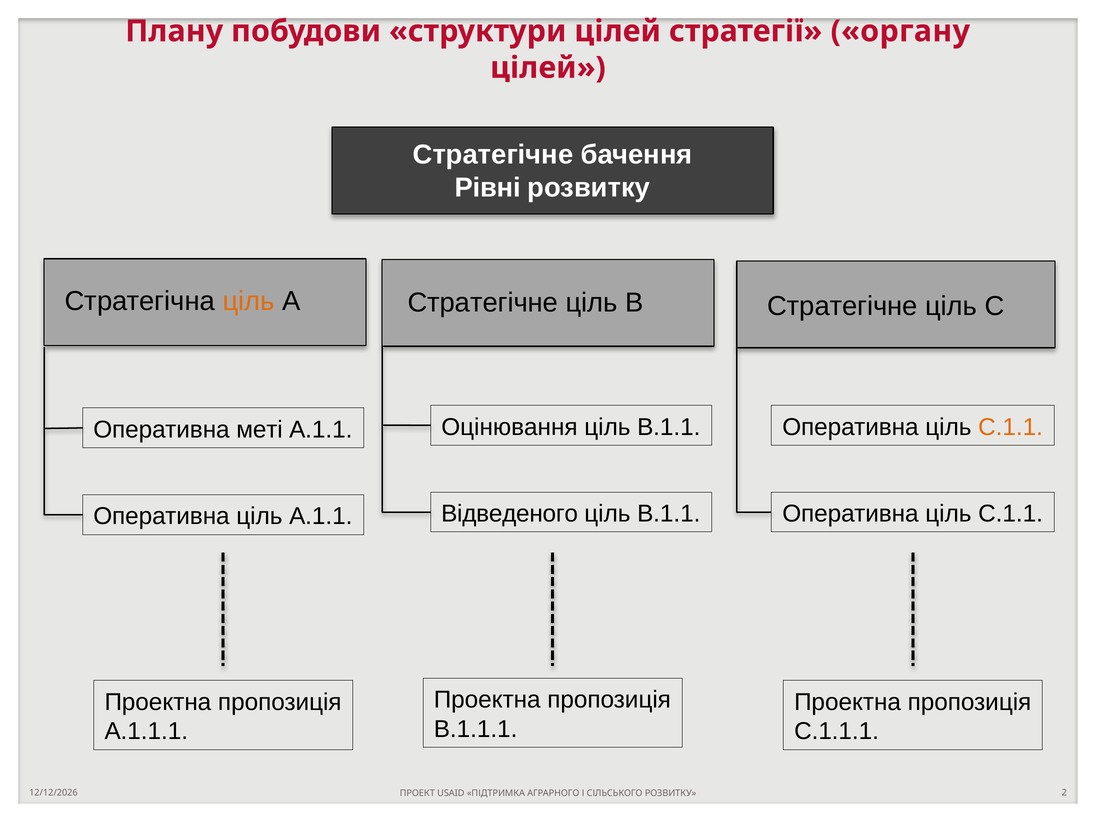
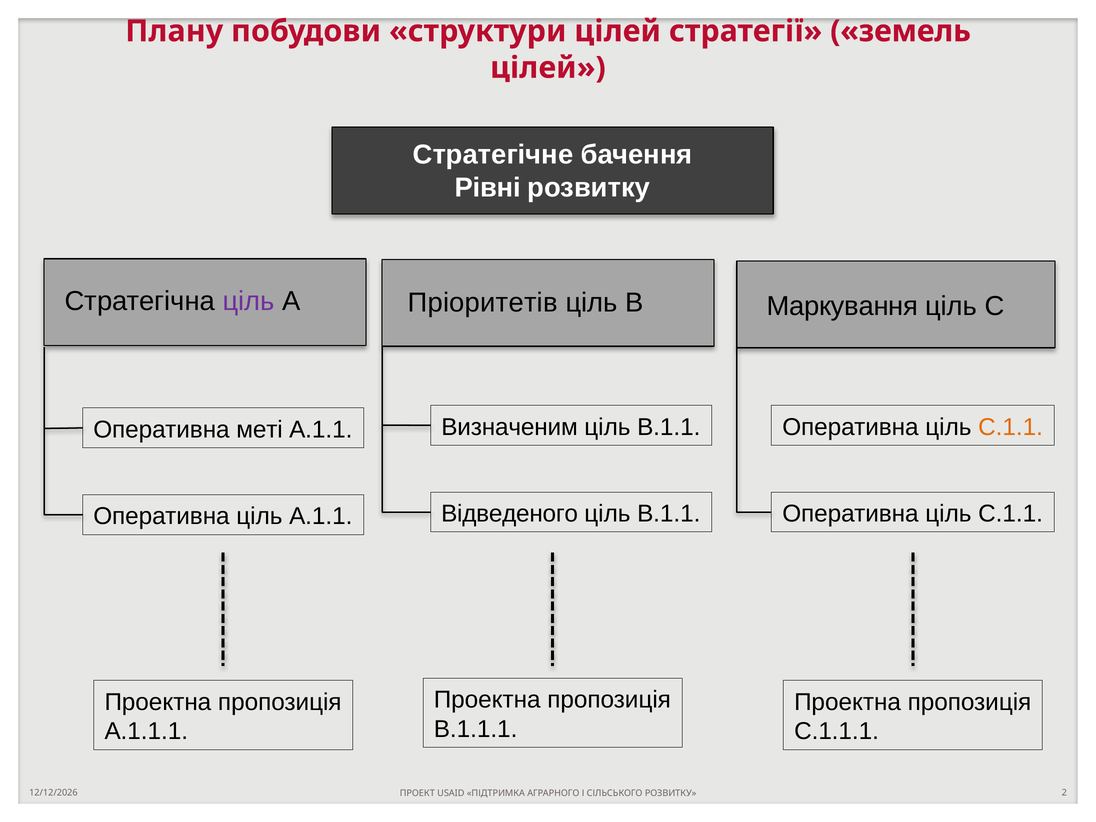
органу: органу -> земель (901, 31)
ціль colour: orange -> purple (249, 301)
А Стратегічне: Стратегічне -> Пріоритетів (483, 303)
В Стратегічне: Стратегічне -> Маркування (842, 306)
Оцінювання: Оцінювання -> Визначеним (510, 427)
